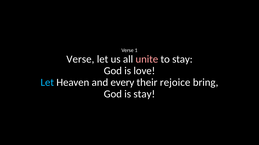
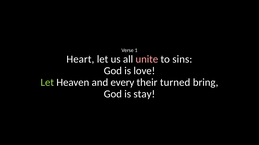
Verse: Verse -> Heart (80, 59)
to stay: stay -> sins (182, 59)
Let colour: light blue -> light green (47, 83)
rejoice: rejoice -> turned (175, 83)
